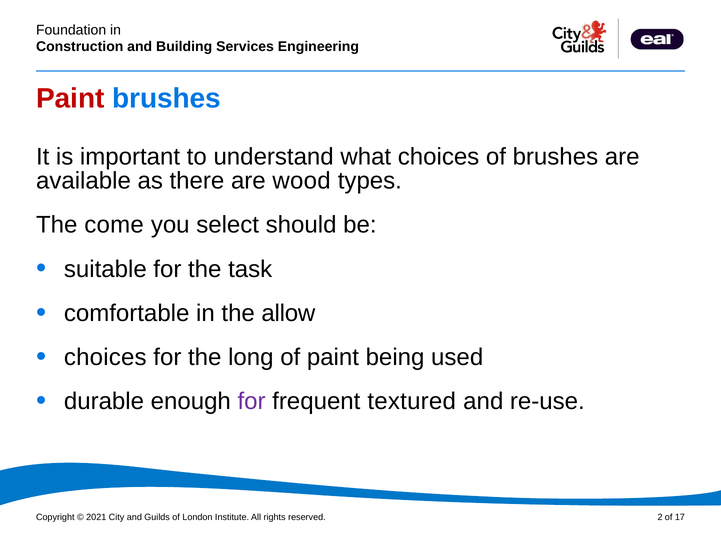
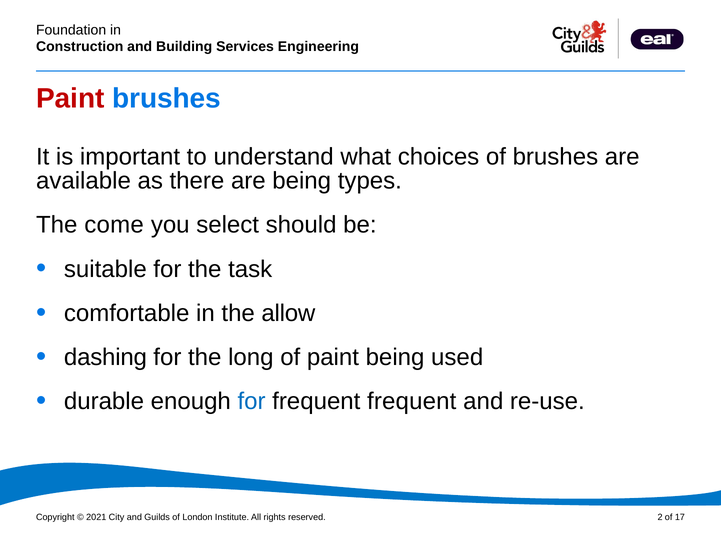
are wood: wood -> being (302, 181)
choices: choices -> dashing (105, 357)
for colour: purple -> blue (252, 401)
frequent textured: textured -> frequent (412, 401)
